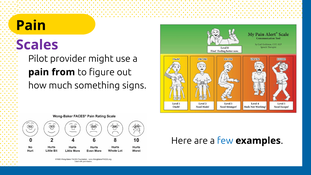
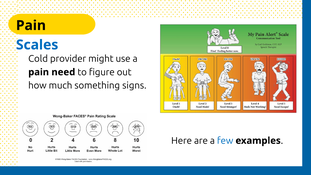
Scales colour: purple -> blue (37, 45)
Pilot: Pilot -> Cold (38, 59)
from: from -> need (63, 72)
